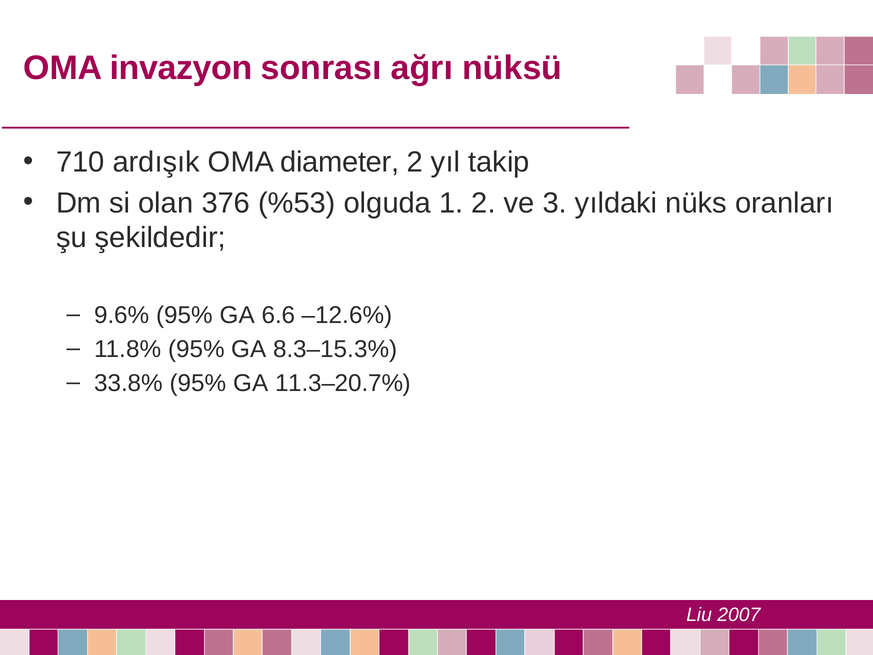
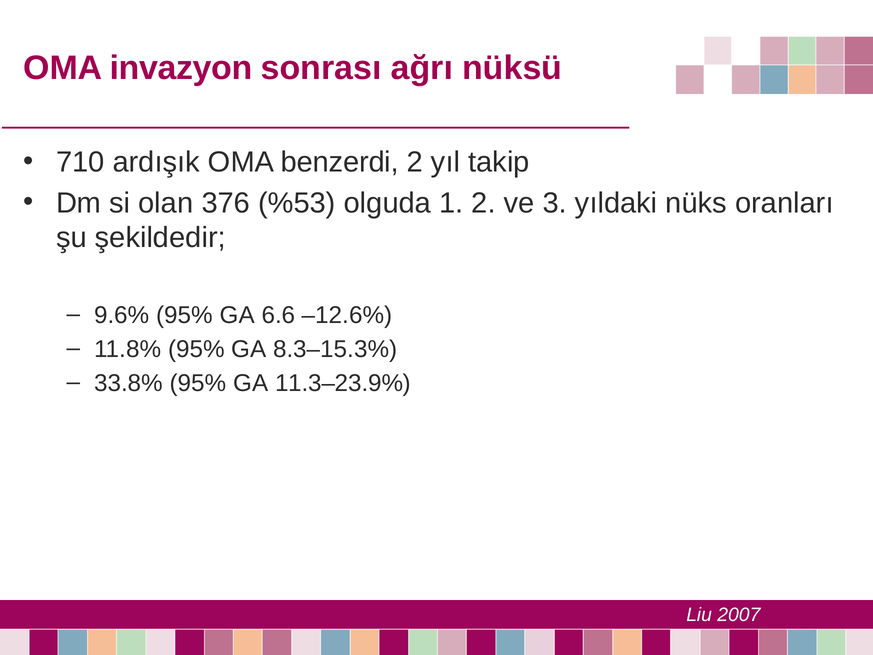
diameter: diameter -> benzerdi (340, 162)
11.3–20.7%: 11.3–20.7% -> 11.3–23.9% (343, 383)
